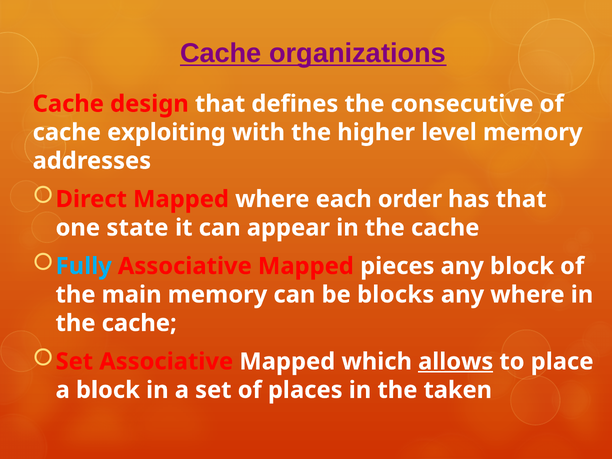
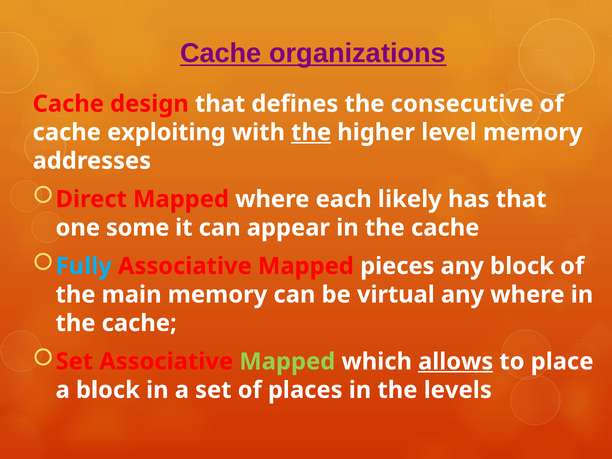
the underline: none -> present (311, 132)
order: order -> likely (410, 199)
state: state -> some (138, 228)
blocks: blocks -> virtual (396, 295)
Mapped colour: white -> light green (287, 362)
taken: taken -> levels (458, 390)
